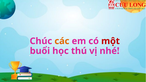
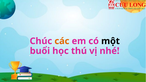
một colour: red -> black (110, 41)
